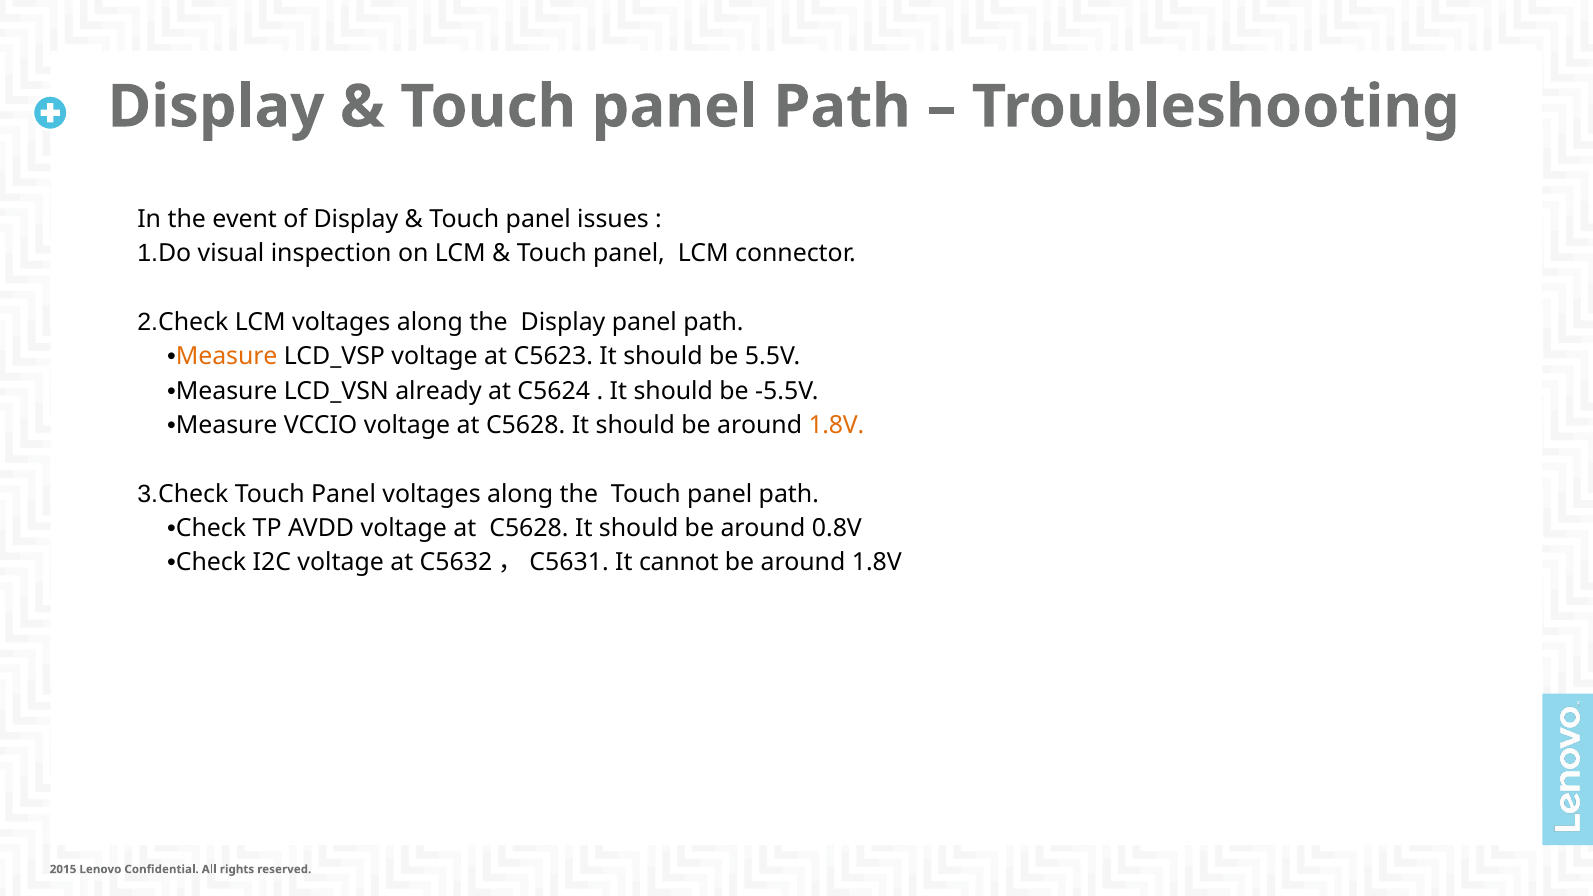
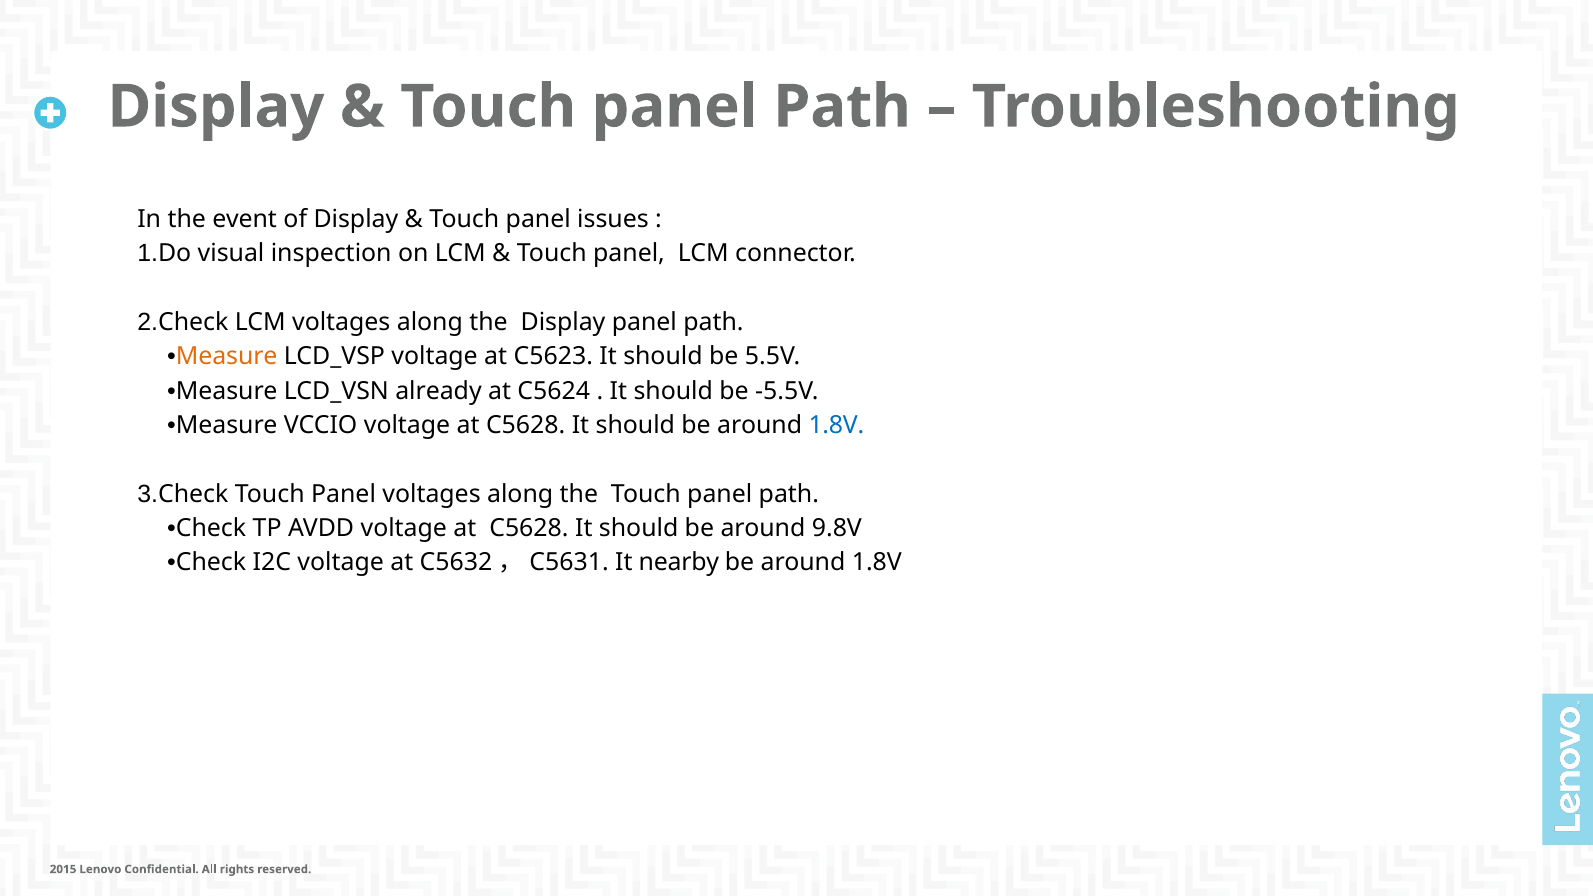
1.8V colour: orange -> blue (836, 425)
0.8V: 0.8V -> 9.8V (837, 528)
cannot: cannot -> nearby (679, 562)
